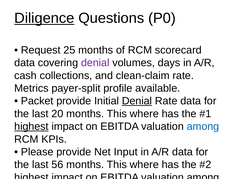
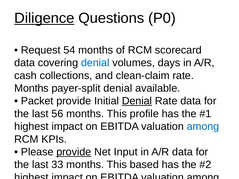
25: 25 -> 54 (69, 50)
denial colour: purple -> blue (95, 63)
Metrics: Metrics -> Months (31, 88)
payer-split profile: profile -> denial (118, 88)
20: 20 -> 56 (57, 114)
where: where -> profile (144, 114)
highest underline: present -> none (31, 127)
provide underline: none -> present (74, 152)
56: 56 -> 33 (57, 165)
where: where -> based (144, 165)
